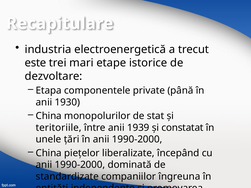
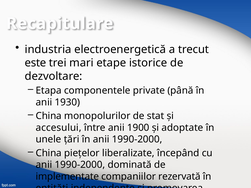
teritoriile: teritoriile -> accesului (59, 128)
1939: 1939 -> 1900 (138, 128)
constatat: constatat -> adoptate (182, 128)
standardizate: standardizate -> implementate (67, 177)
îngreuna: îngreuna -> rezervată (179, 177)
